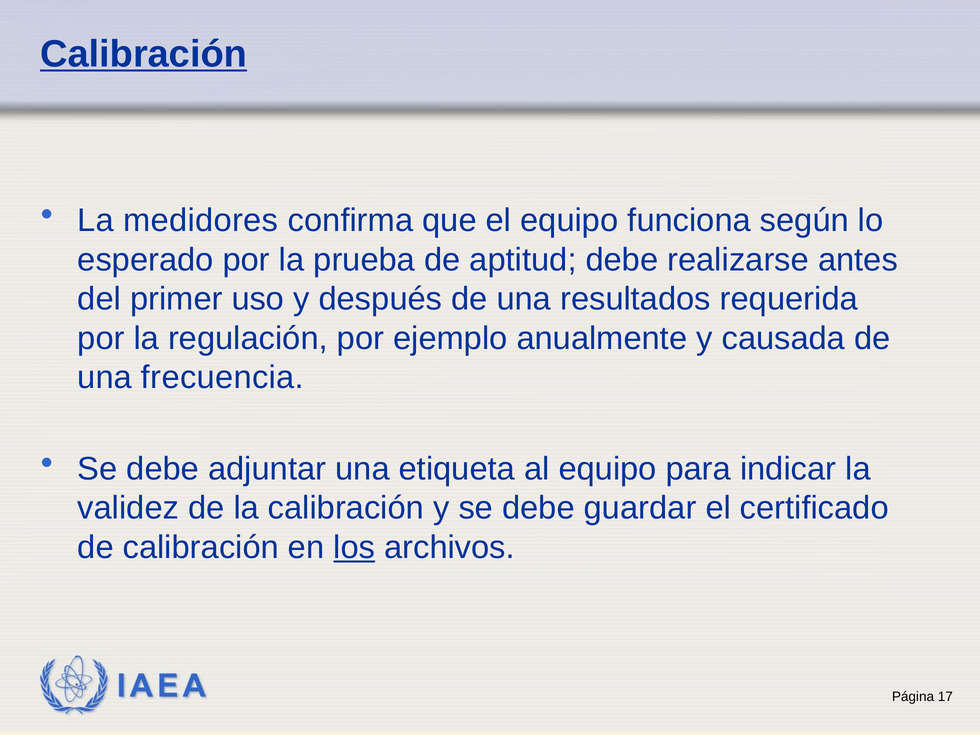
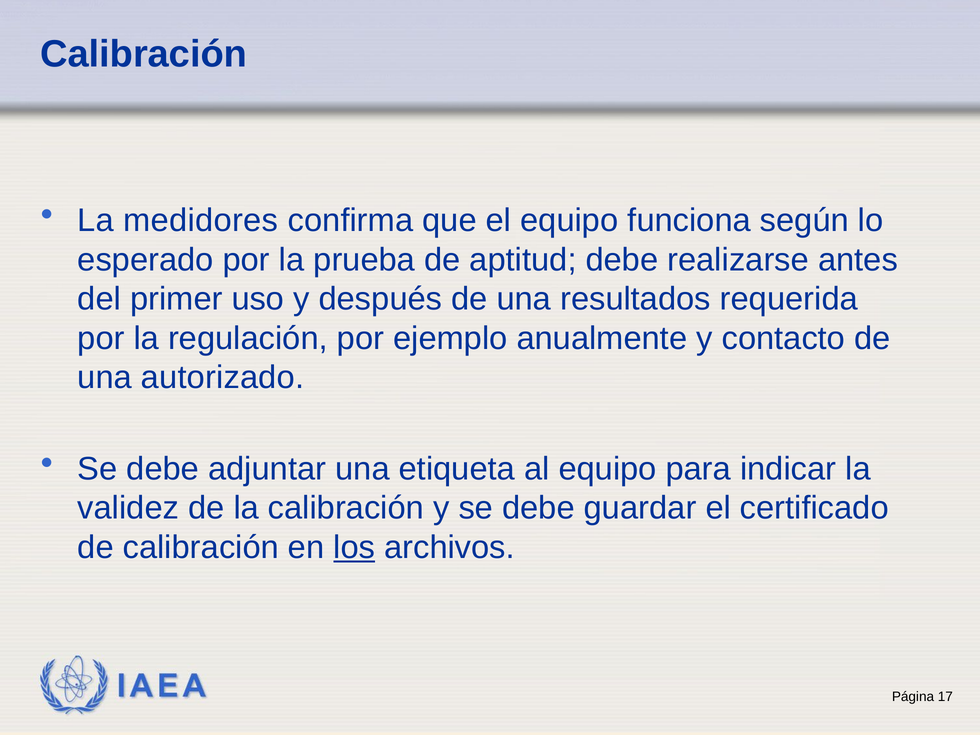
Calibración underline: present -> none (144, 54)
causada: causada -> contacto (783, 338)
frecuencia: frecuencia -> autorizado (223, 378)
